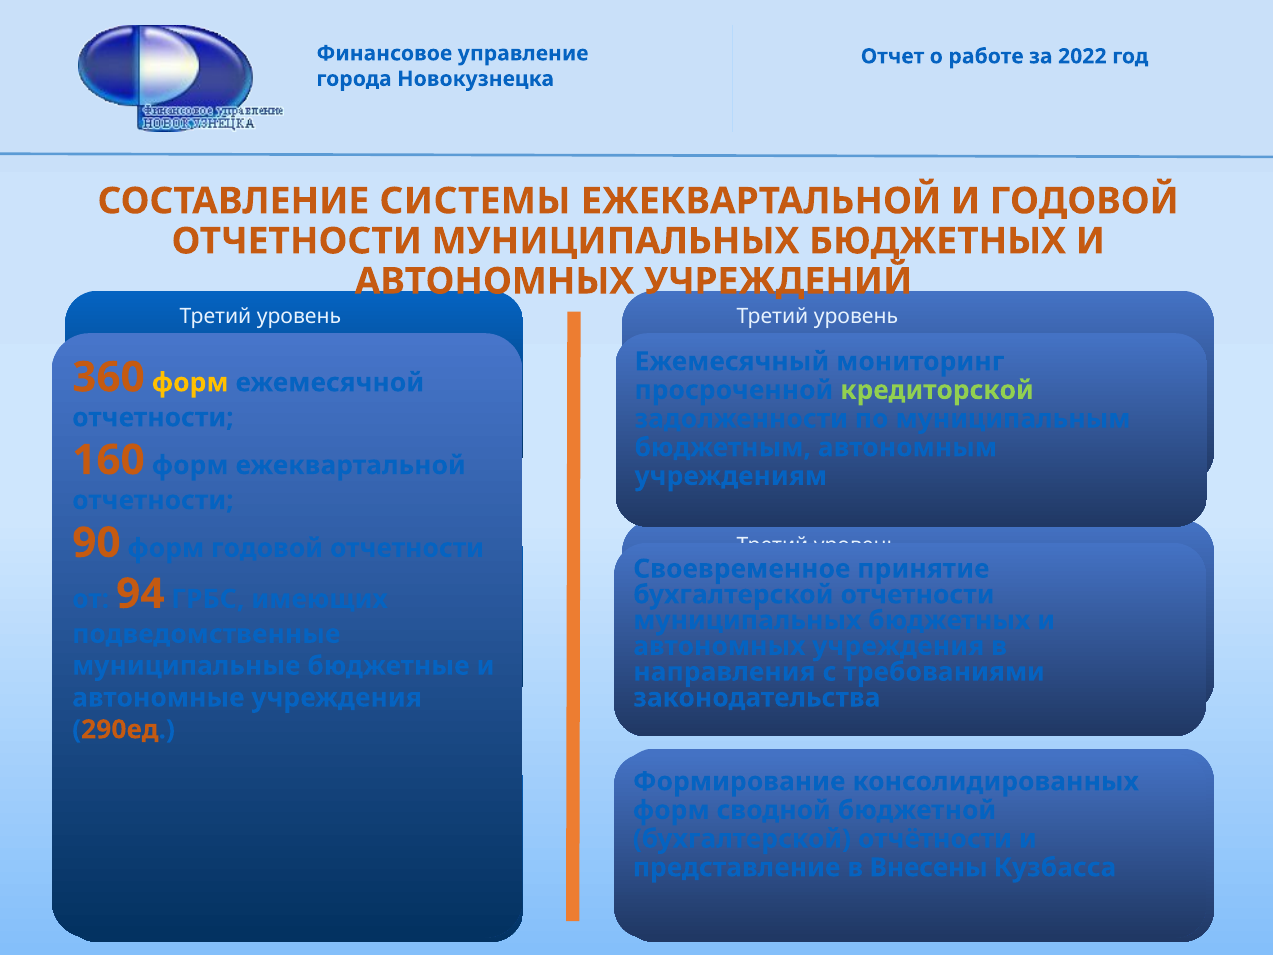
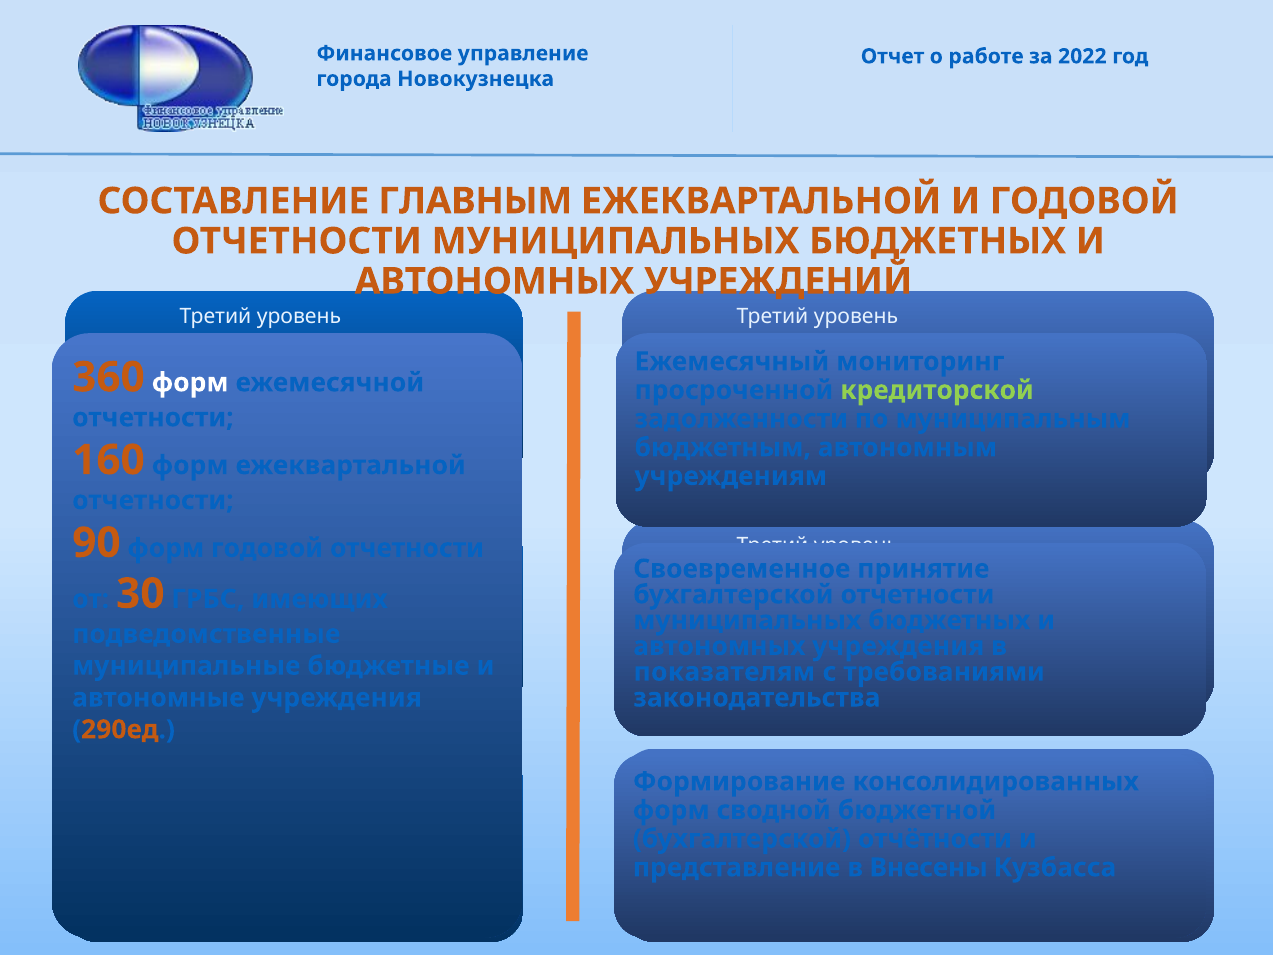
СИСТЕМЫ: СИСТЕМЫ -> ГЛАВНЫМ (475, 201)
форм colour: yellow -> white (190, 383)
94: 94 -> 30 (140, 594)
направления: направления -> показателям (724, 672)
